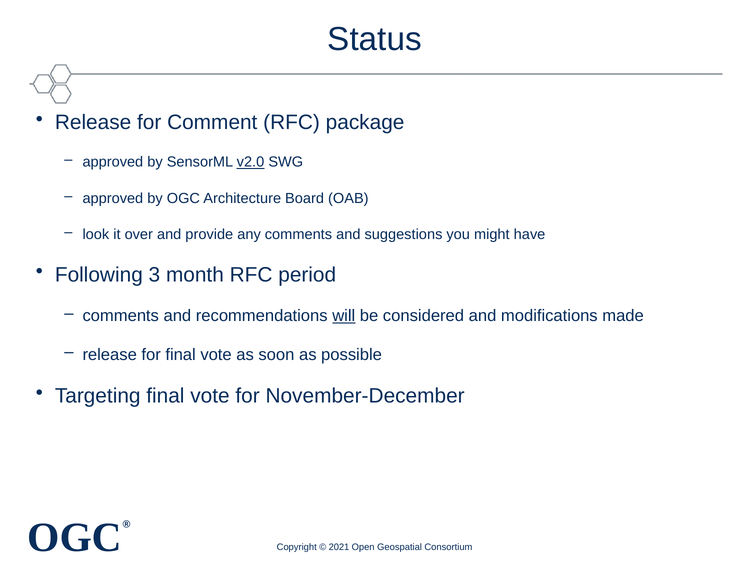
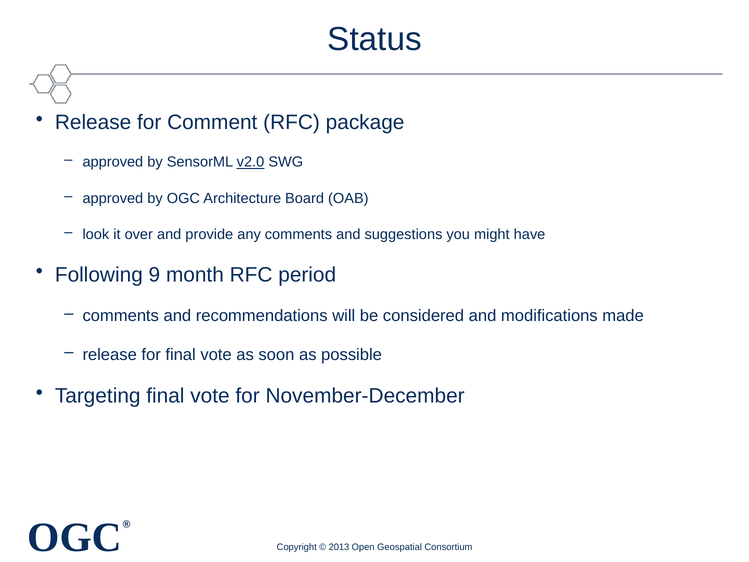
3: 3 -> 9 (154, 275)
will underline: present -> none (344, 316)
2021: 2021 -> 2013 (339, 547)
